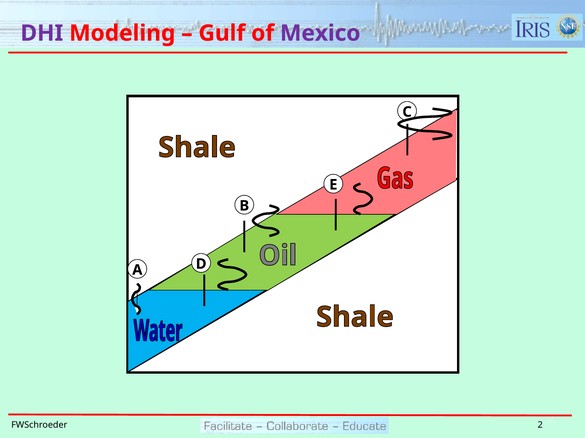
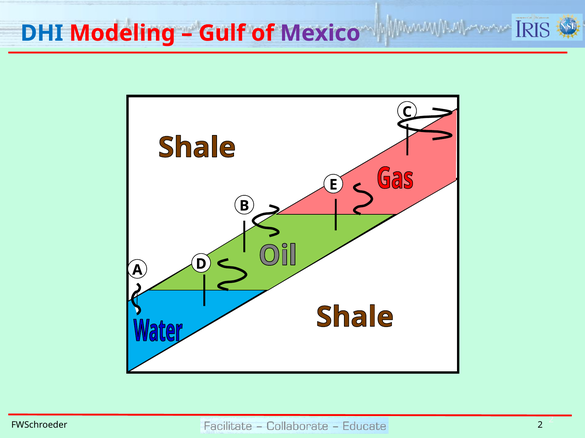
DHI colour: purple -> blue (42, 33)
